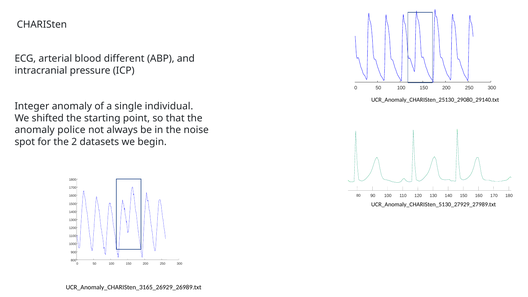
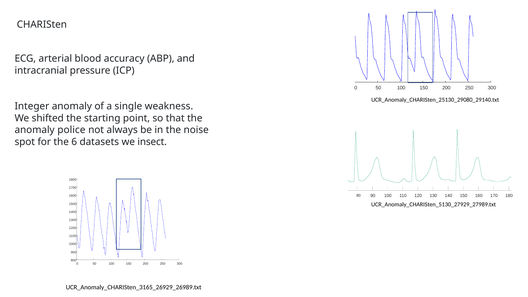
different: different -> accuracy (124, 59)
individual: individual -> weakness (169, 106)
2: 2 -> 6 (74, 142)
begin: begin -> insect (152, 142)
